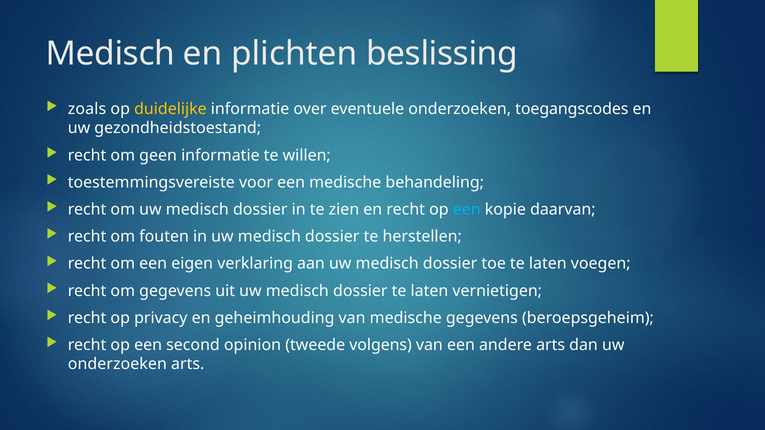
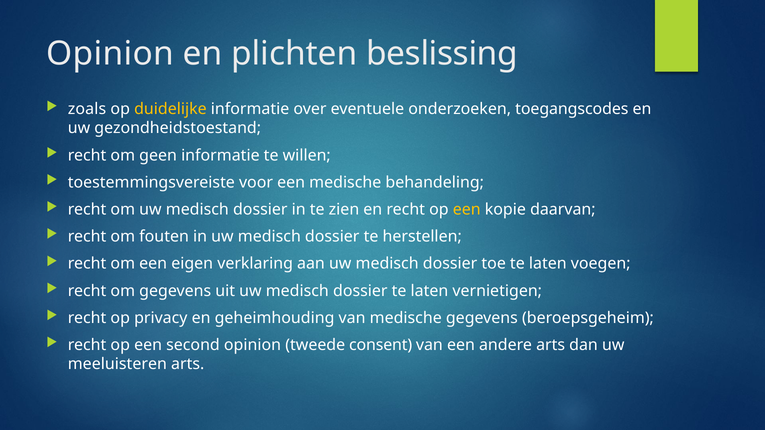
Medisch: Medisch -> Opinion (110, 54)
een colour: light blue -> yellow (467, 210)
volgens: volgens -> consent (381, 345)
onderzoeken: onderzoeken -> meeluisteren (117, 364)
